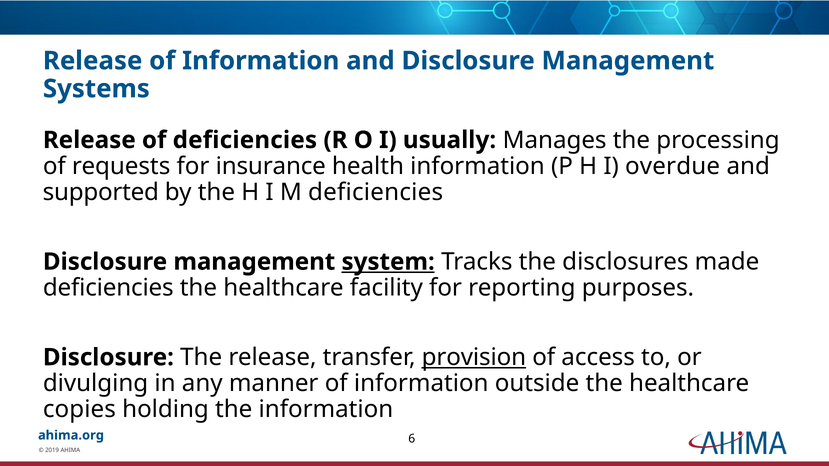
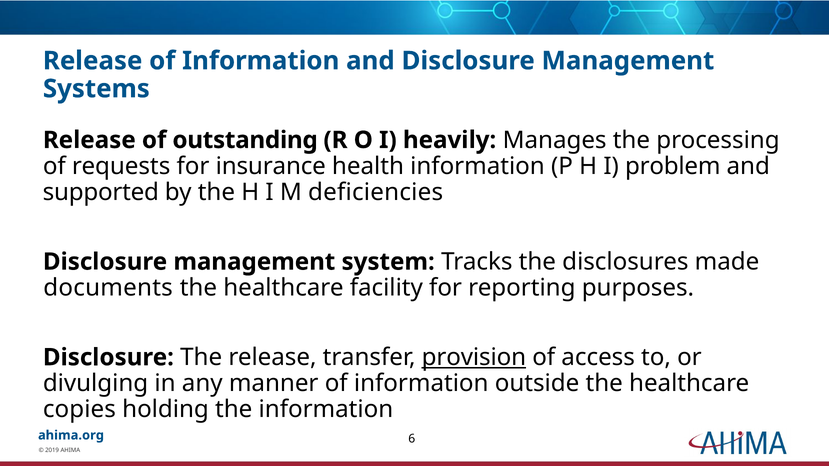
of deficiencies: deficiencies -> outstanding (245, 140)
usually: usually -> heavily (450, 140)
overdue: overdue -> problem (673, 166)
system underline: present -> none (388, 262)
deficiencies: deficiencies -> documents (108, 288)
